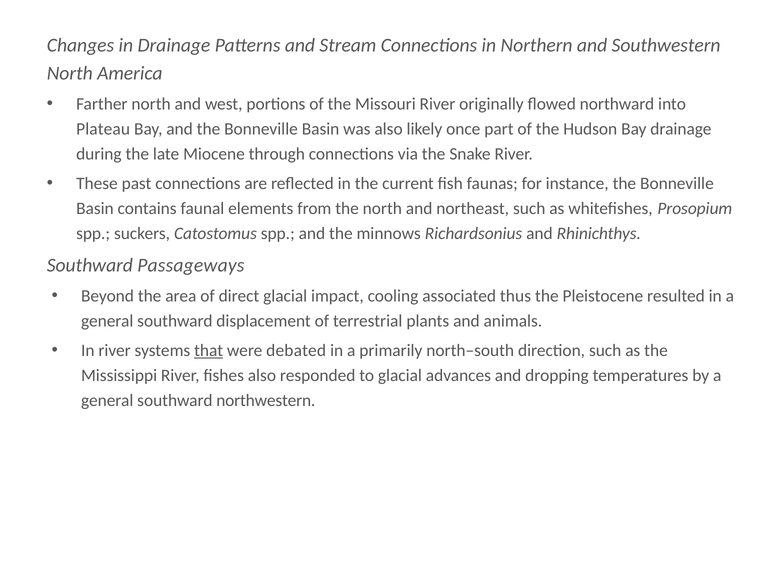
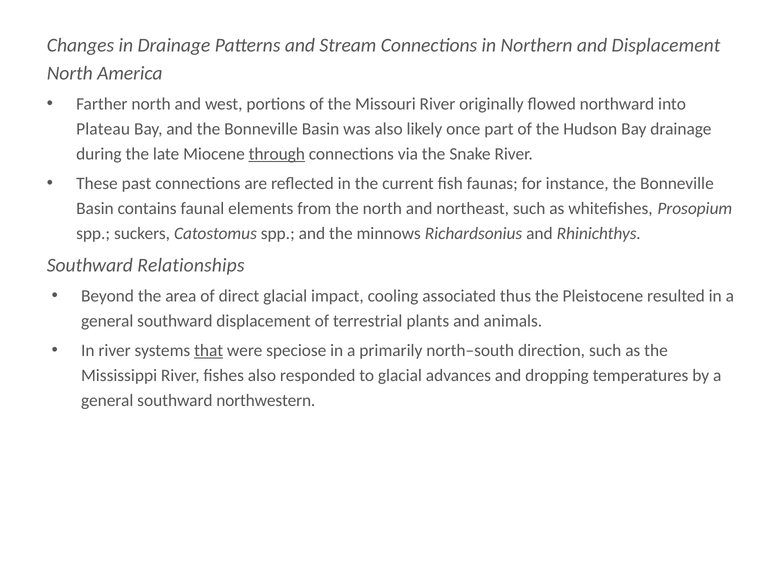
and Southwestern: Southwestern -> Displacement (666, 45)
through underline: none -> present (277, 154)
Passageways: Passageways -> Relationships (191, 265)
debated: debated -> speciose (296, 350)
